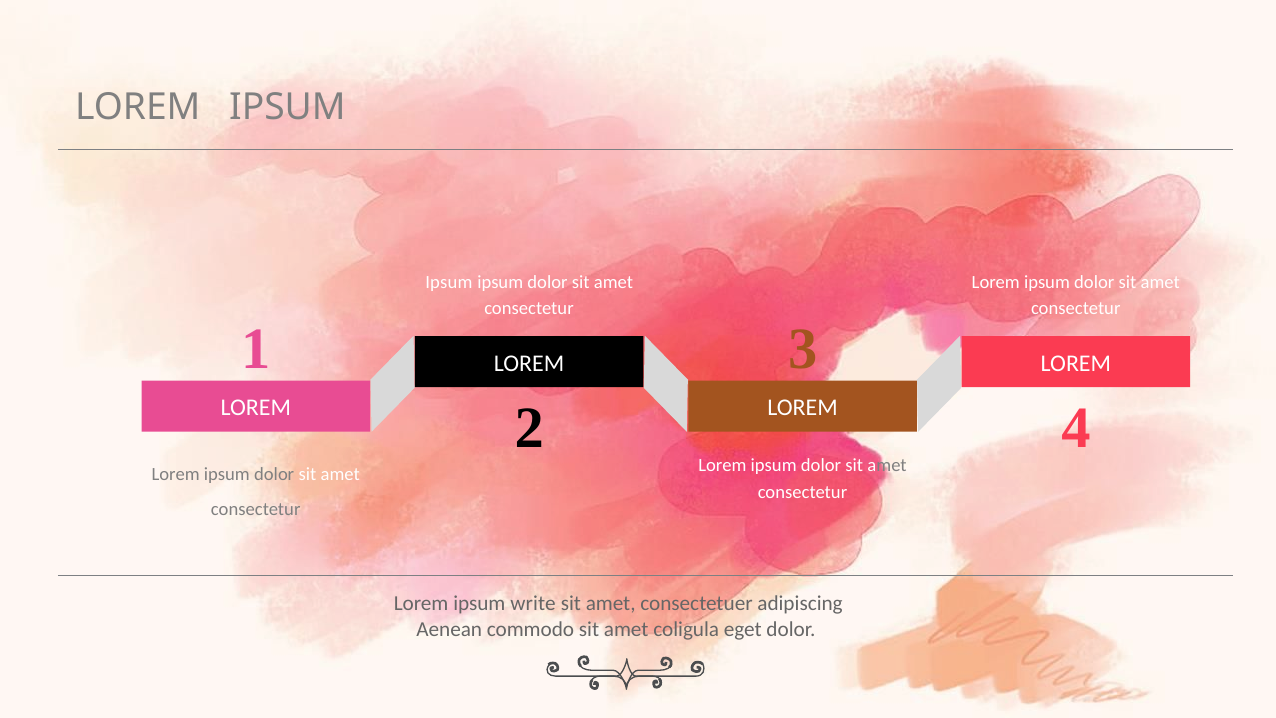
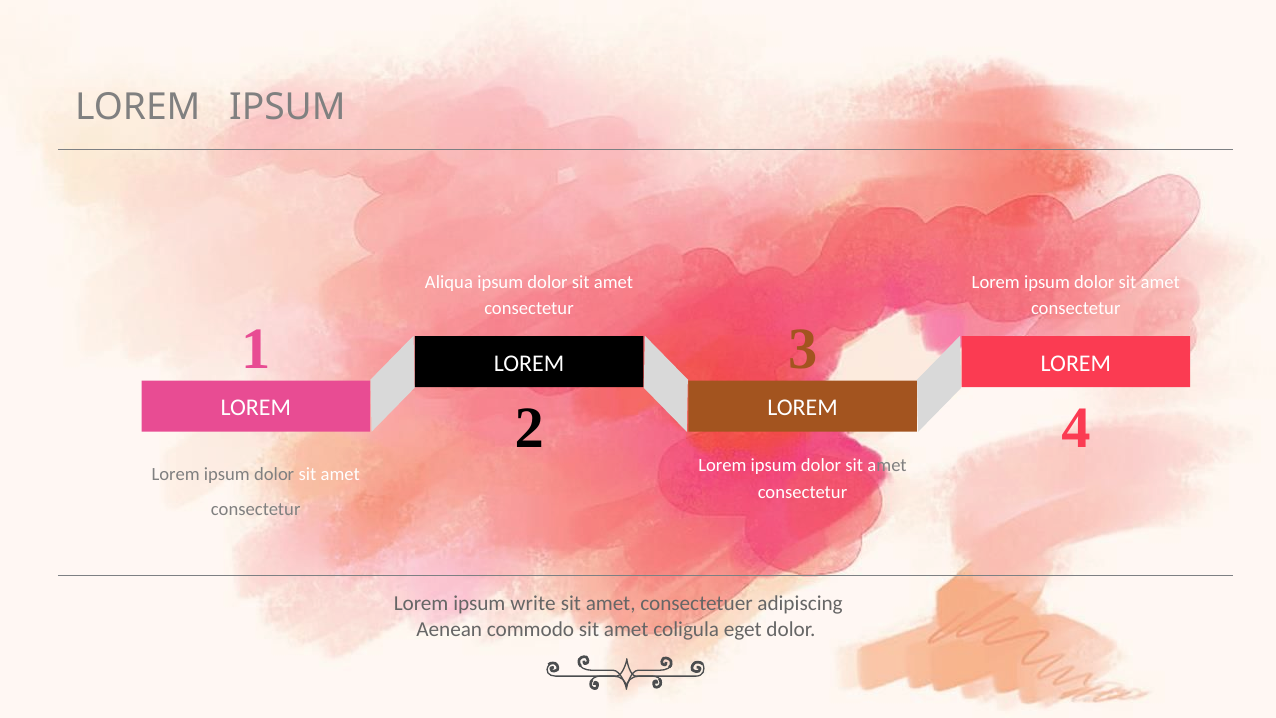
Ipsum: Ipsum -> Aliqua (449, 282)
